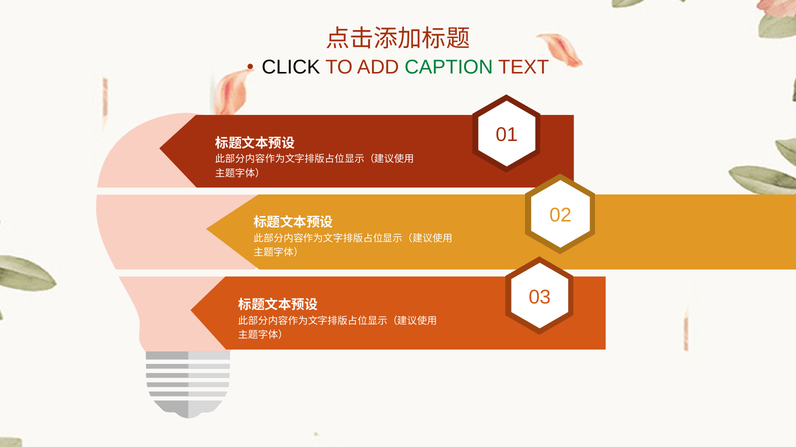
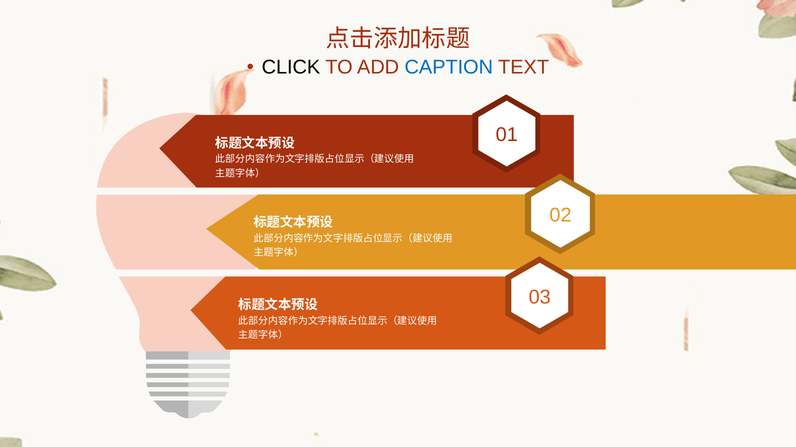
CAPTION colour: green -> blue (449, 67)
